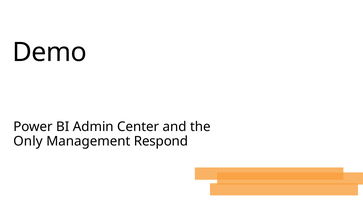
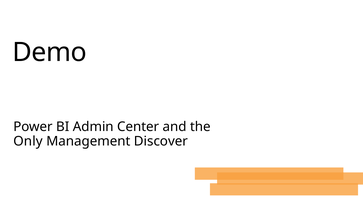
Respond: Respond -> Discover (161, 141)
